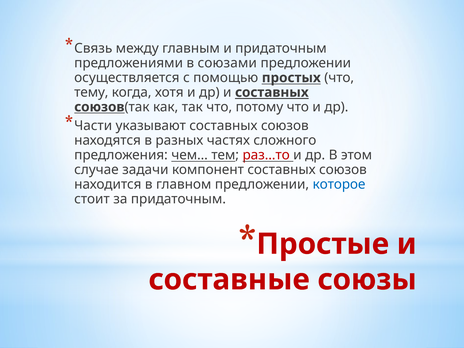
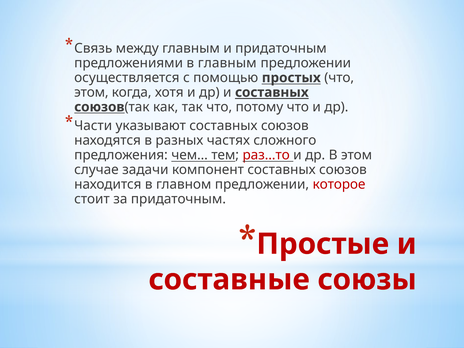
в союзами: союзами -> главным (227, 63)
тему: тему -> этом (91, 92)
которое colour: blue -> red (339, 184)
